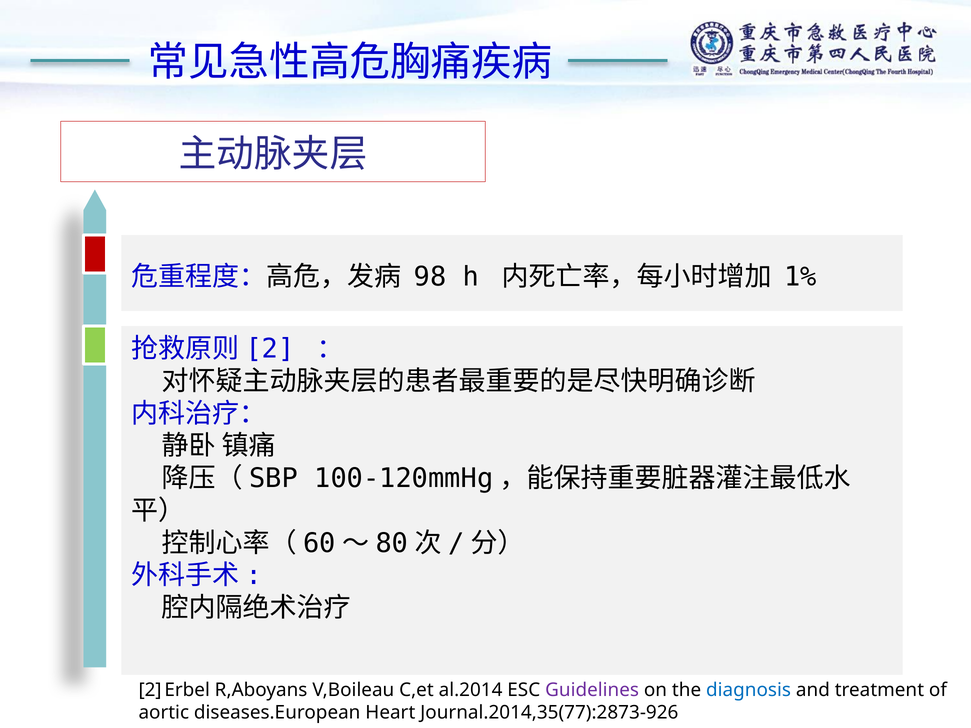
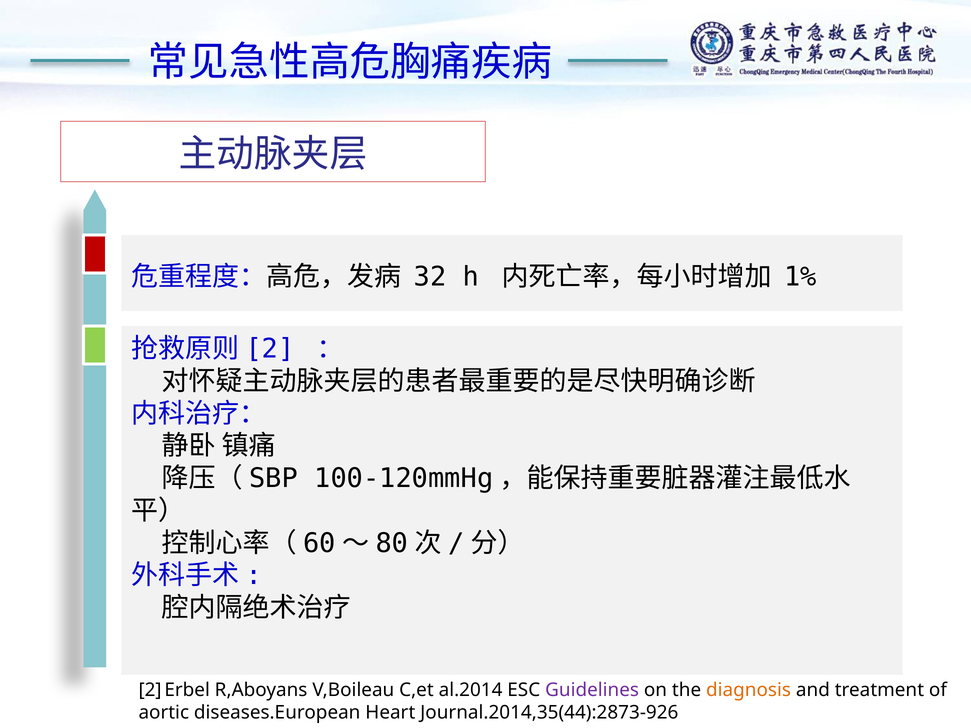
98: 98 -> 32 (430, 277)
diagnosis colour: blue -> orange (749, 690)
Journal.2014,35(77):2873-926: Journal.2014,35(77):2873-926 -> Journal.2014,35(44):2873-926 (549, 713)
